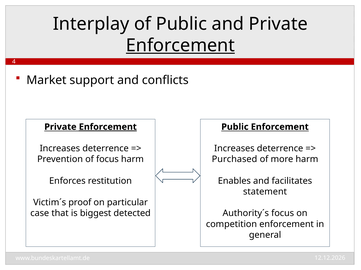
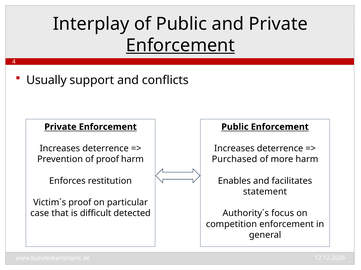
Market: Market -> Usually (46, 80)
Enforcement underline: present -> none (108, 127)
of focus: focus -> proof (107, 160)
biggest: biggest -> difficult (96, 214)
